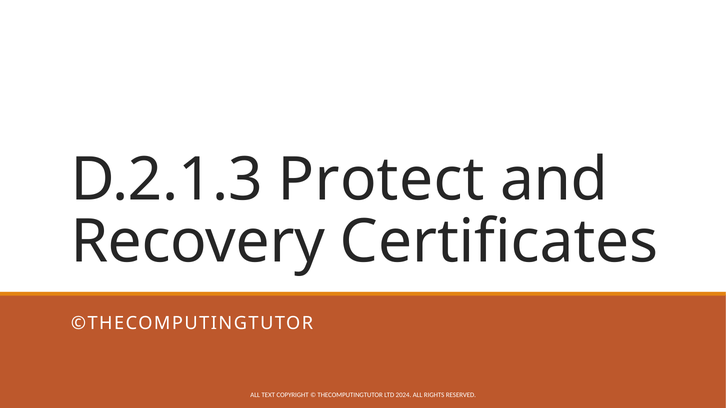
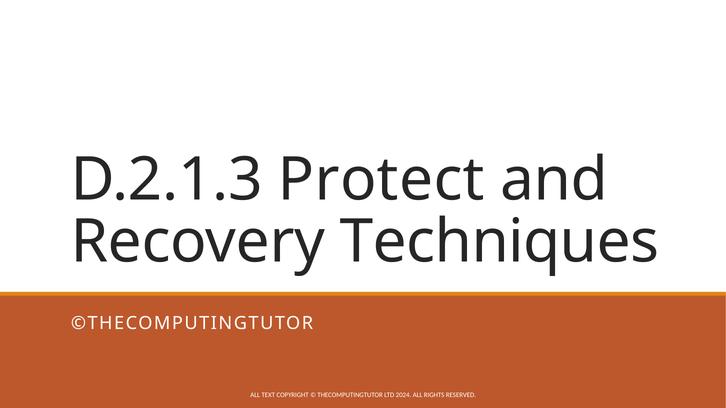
Certificates: Certificates -> Techniques (499, 242)
